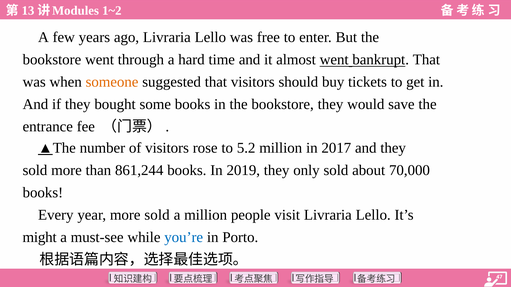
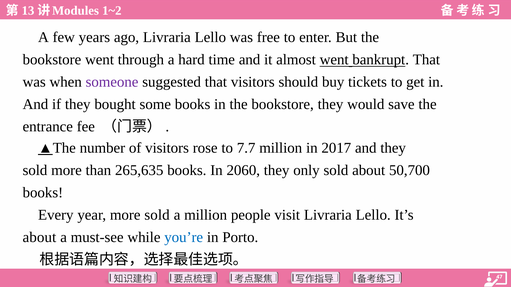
someone colour: orange -> purple (112, 82)
5.2: 5.2 -> 7.7 (246, 148)
861,244: 861,244 -> 265,635 (139, 170)
2019: 2019 -> 2060 (243, 170)
70,000: 70,000 -> 50,700 (409, 170)
might: might -> about (39, 238)
